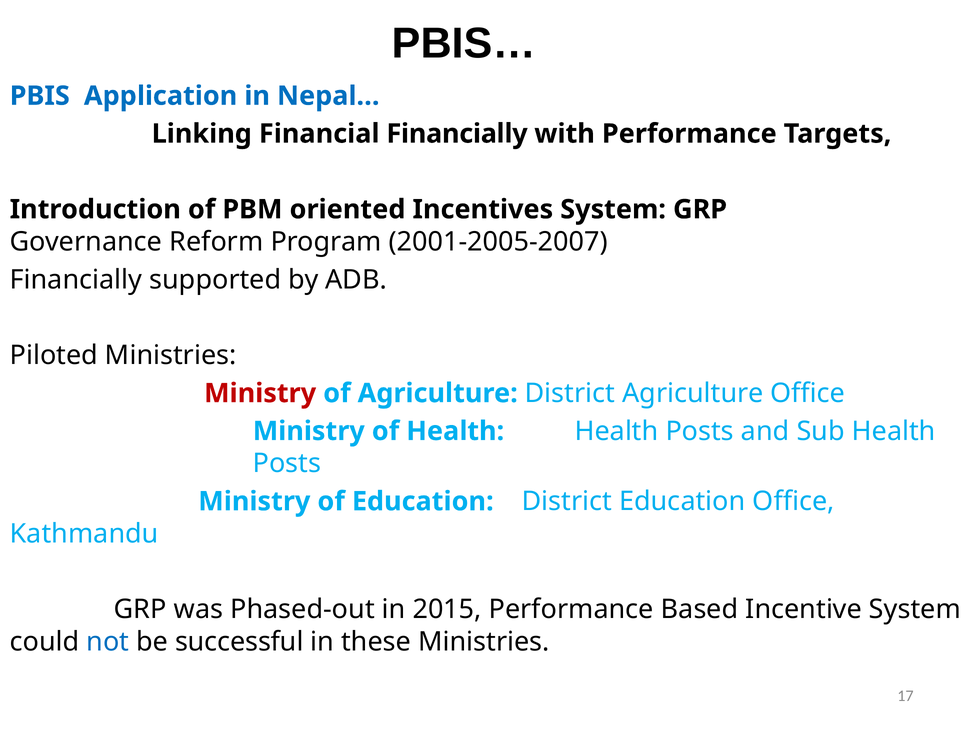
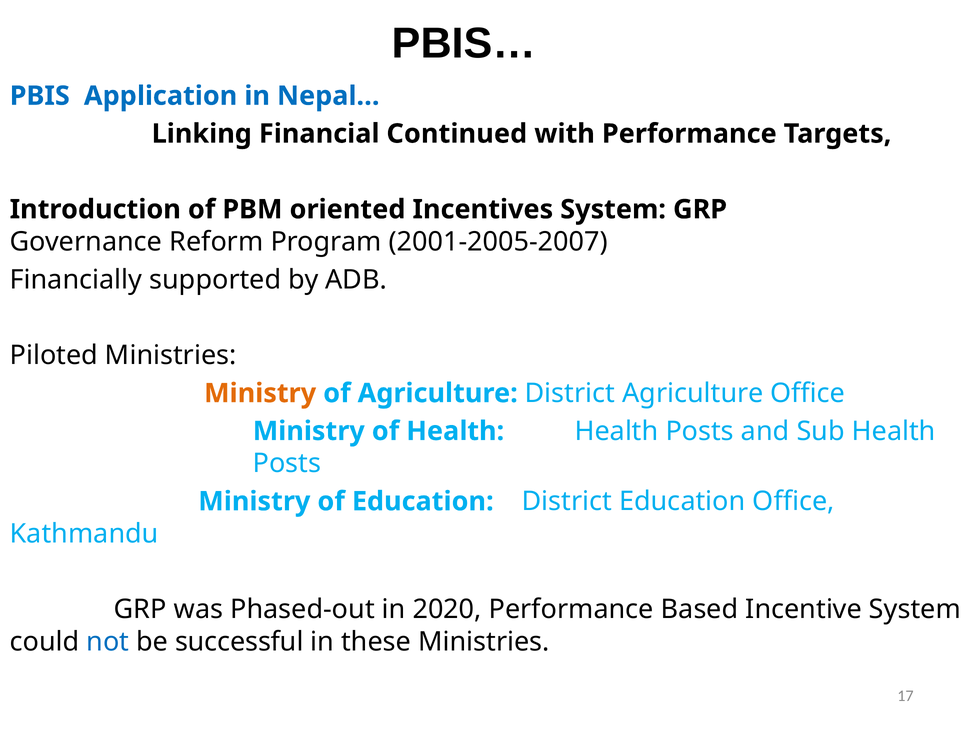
Financial Financially: Financially -> Continued (457, 134)
Ministry colour: red -> orange (260, 393)
2015: 2015 -> 2020 (447, 610)
